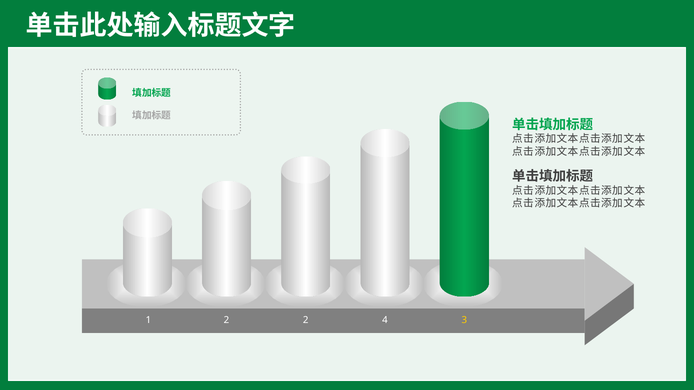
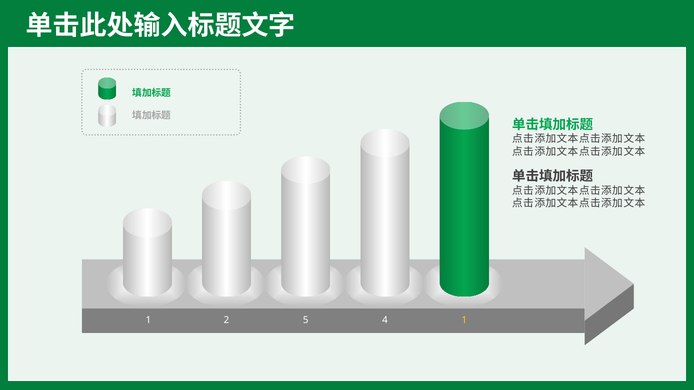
2 2: 2 -> 5 (306, 320)
4 3: 3 -> 1 (464, 320)
